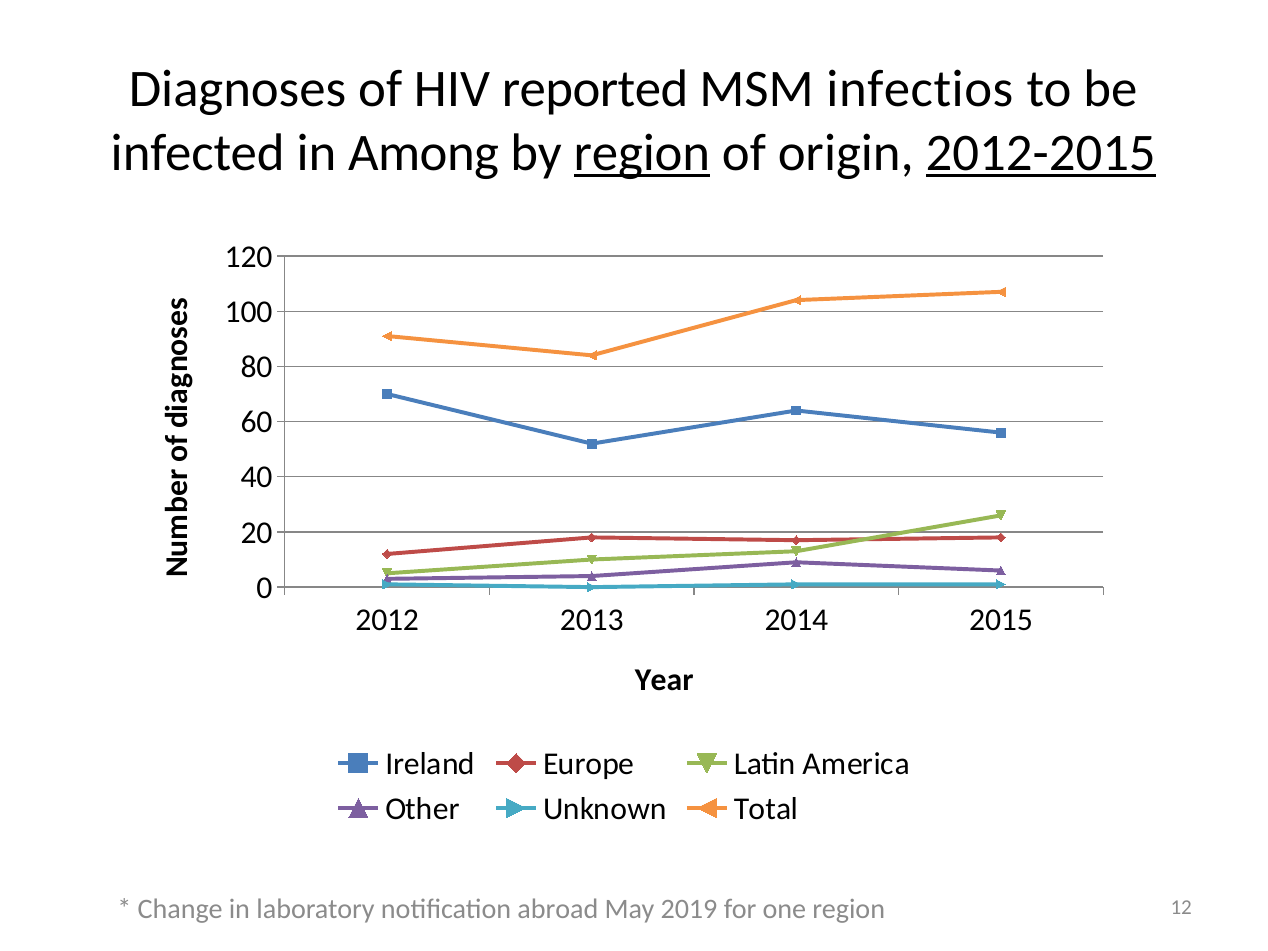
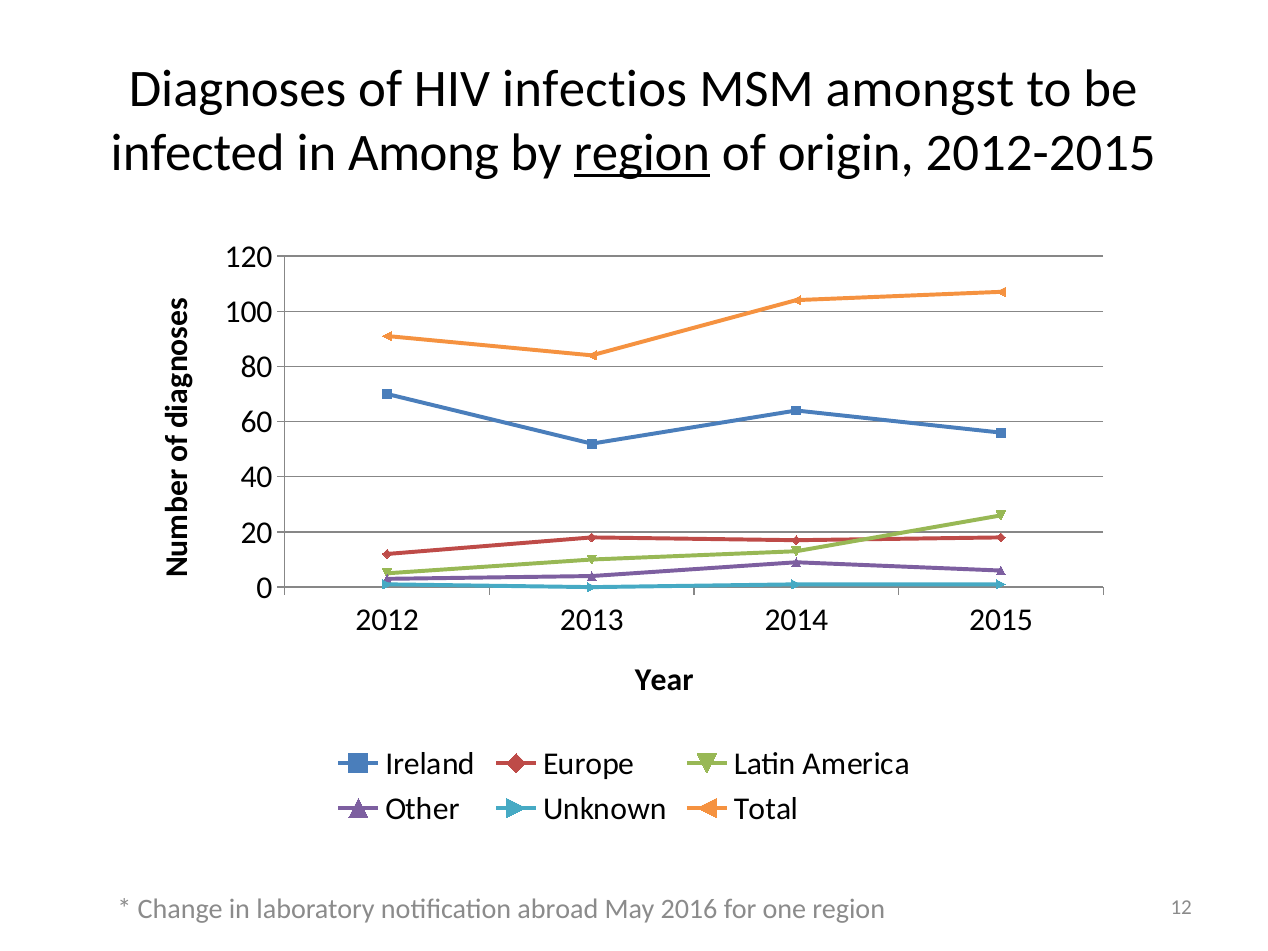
reported: reported -> infectios (595, 89)
infectios: infectios -> amongst (920, 89)
2012-2015 underline: present -> none (1041, 153)
2019: 2019 -> 2016 (689, 909)
